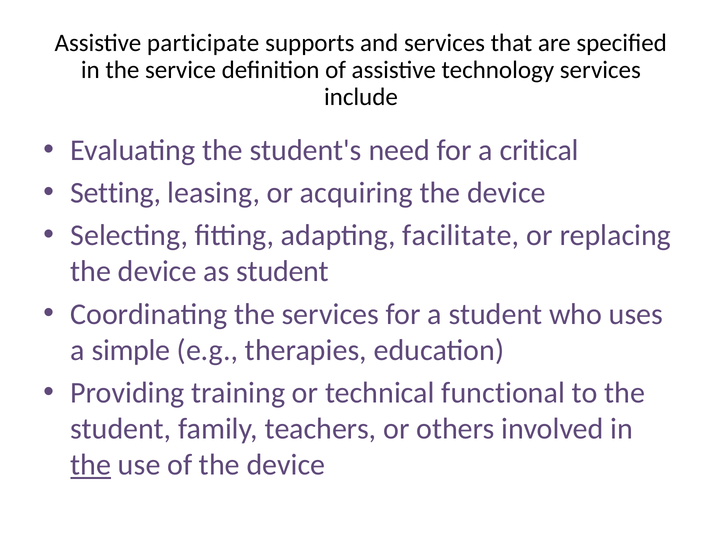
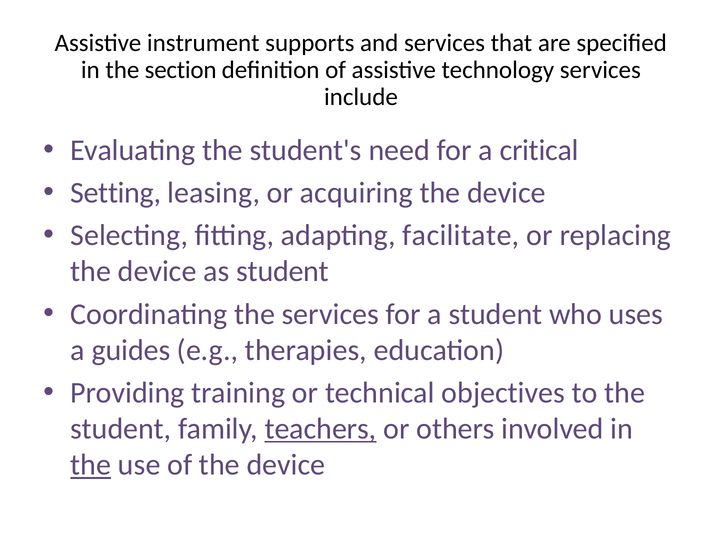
participate: participate -> instrument (203, 43)
service: service -> section (181, 70)
simple: simple -> guides (131, 350)
functional: functional -> objectives (503, 392)
teachers underline: none -> present (321, 429)
